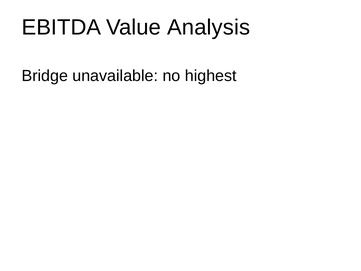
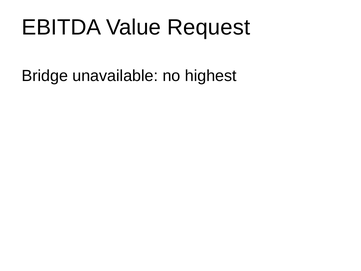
Analysis: Analysis -> Request (209, 27)
